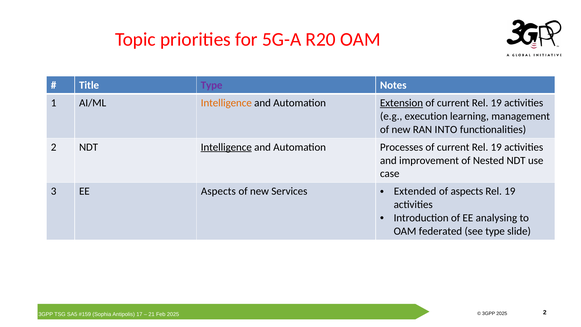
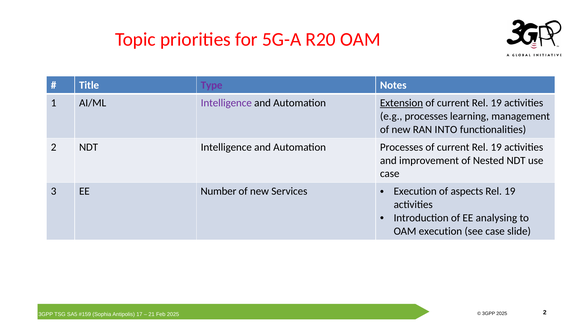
Intelligence colour: orange -> purple (226, 103)
e.g execution: execution -> processes (426, 116)
Intelligence underline: present -> none (226, 147)
EE Aspects: Aspects -> Number (218, 191)
Extended: Extended -> Execution (415, 191)
OAM federated: federated -> execution (440, 231)
see type: type -> case (495, 231)
